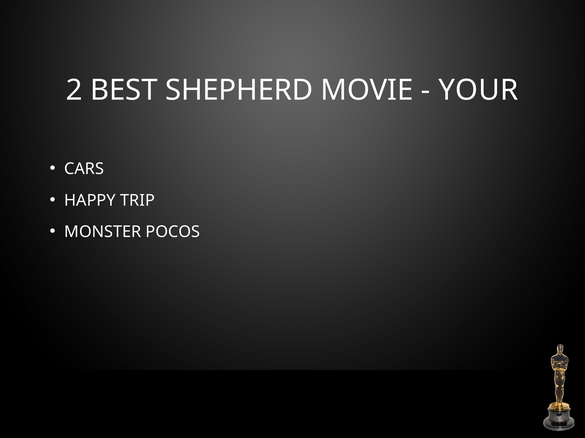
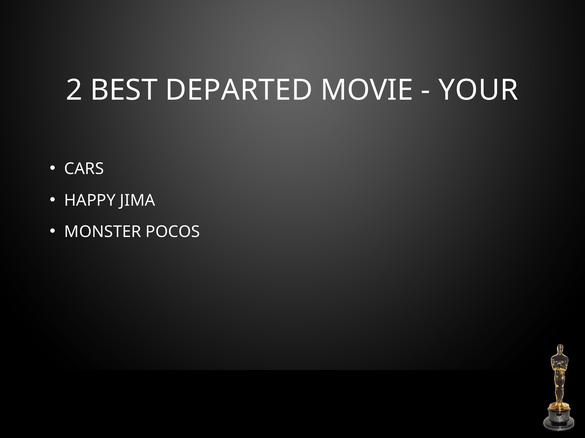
SHEPHERD: SHEPHERD -> DEPARTED (239, 90)
TRIP: TRIP -> JIMA (138, 201)
